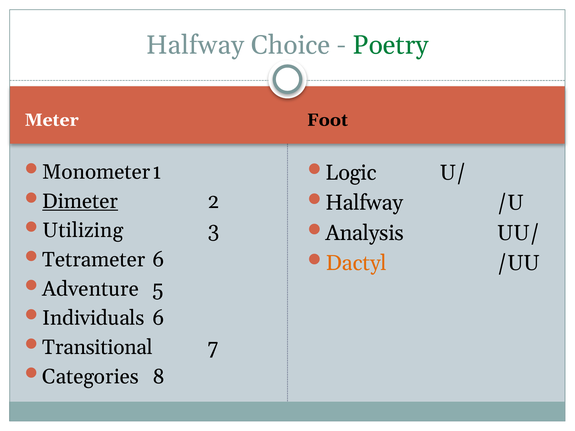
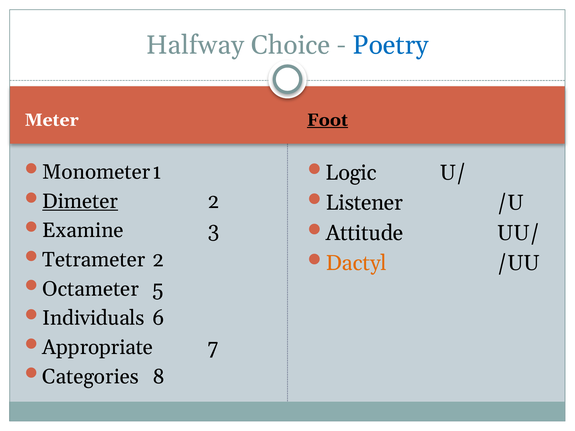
Poetry colour: green -> blue (391, 45)
Foot underline: none -> present (327, 120)
Halfway: Halfway -> Listener (364, 203)
Utilizing: Utilizing -> Examine (83, 231)
Analysis: Analysis -> Attitude (365, 233)
Tetrameter 6: 6 -> 2 (158, 260)
Adventure: Adventure -> Octameter (91, 289)
Transitional: Transitional -> Appropriate (98, 347)
